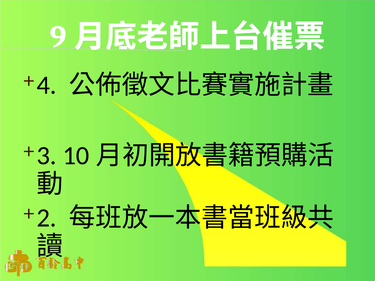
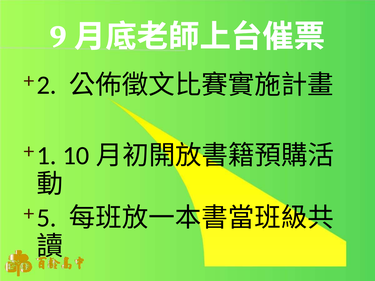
4: 4 -> 2 (47, 85)
3: 3 -> 1 (47, 156)
2: 2 -> 5 (47, 218)
